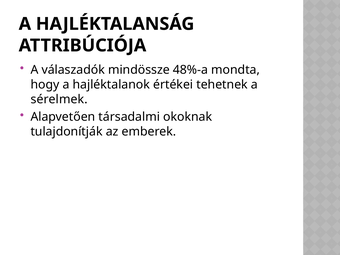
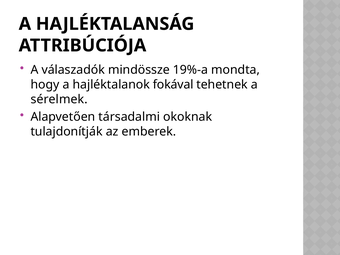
48%-a: 48%-a -> 19%-a (190, 70)
értékei: értékei -> fokával (173, 84)
